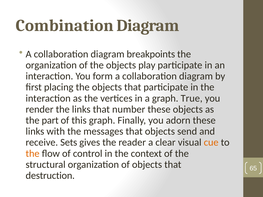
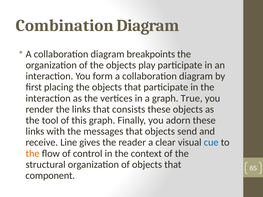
number: number -> consists (129, 109)
part: part -> tool (50, 120)
Sets: Sets -> Line (69, 143)
cue colour: orange -> blue (211, 143)
destruction: destruction -> component (50, 176)
